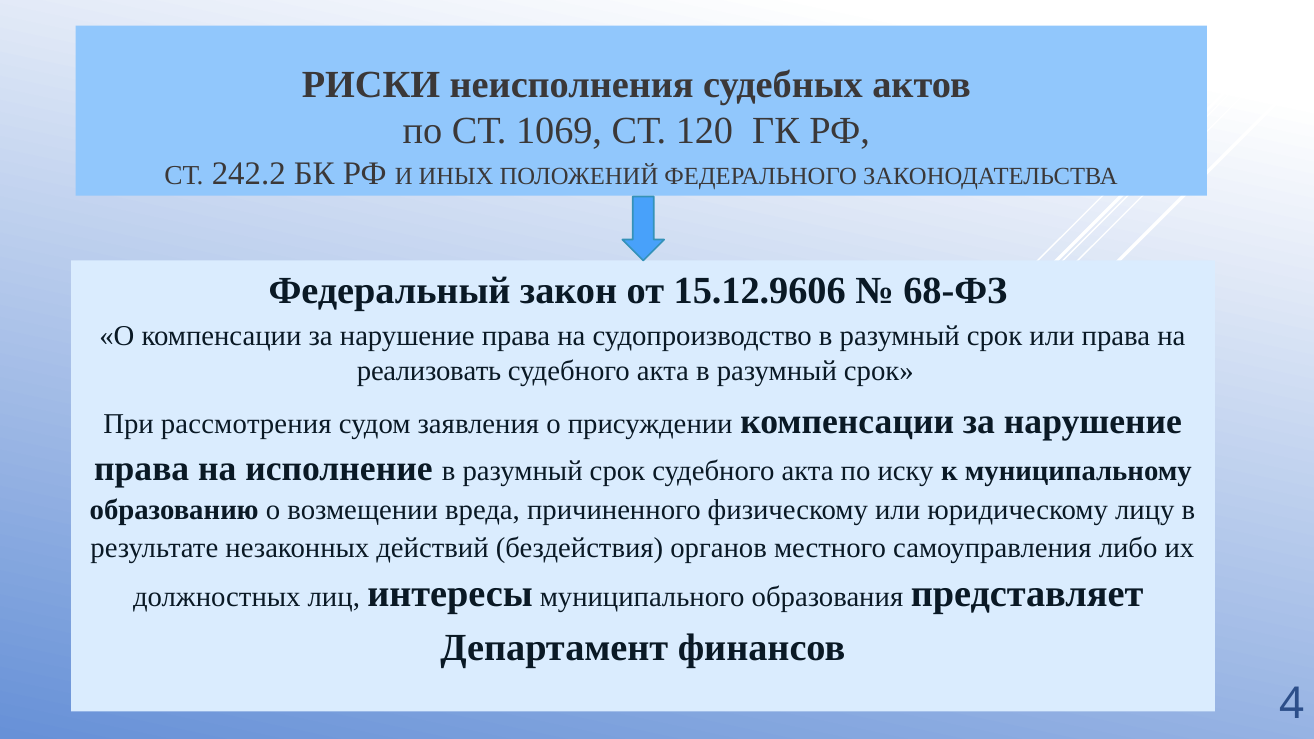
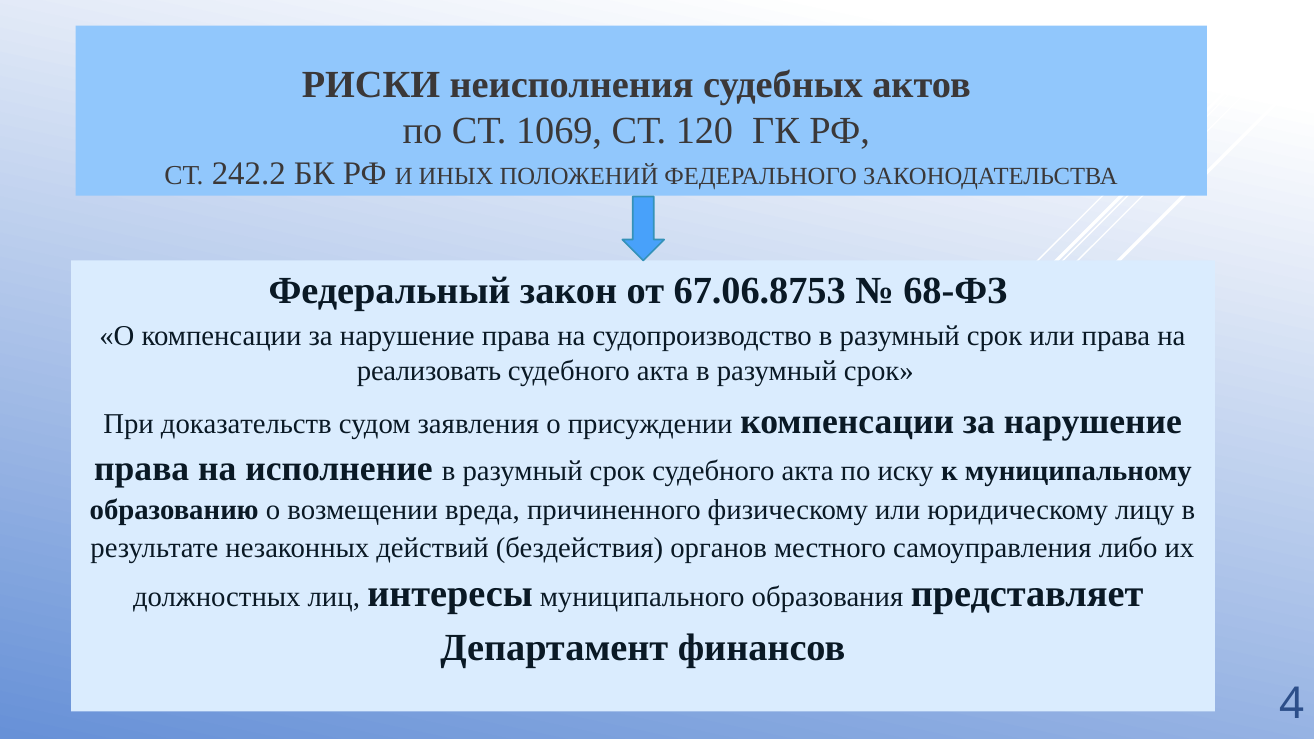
15.12.9606: 15.12.9606 -> 67.06.8753 (760, 291)
рассмотрения: рассмотрения -> доказательств (246, 424)
